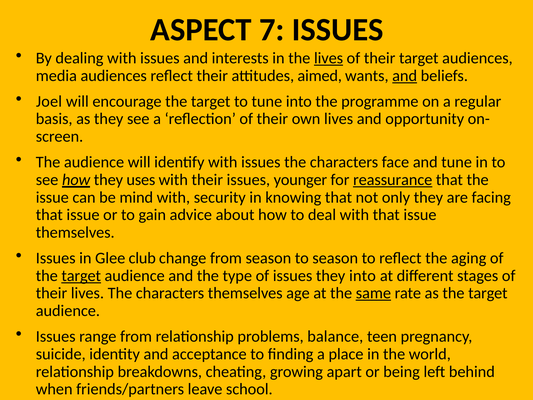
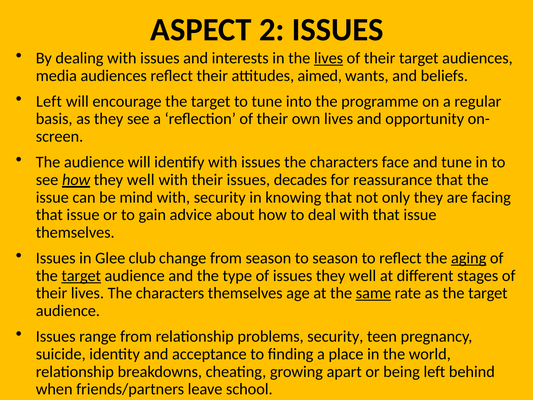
7: 7 -> 2 (272, 30)
and underline: present -> none (405, 76)
Joel: Joel -> Left (49, 101)
how they uses: uses -> well (141, 180)
younger: younger -> decades (300, 180)
reassurance underline: present -> none (393, 180)
aging underline: none -> present (469, 258)
issues they into: into -> well (363, 276)
problems balance: balance -> security (335, 336)
